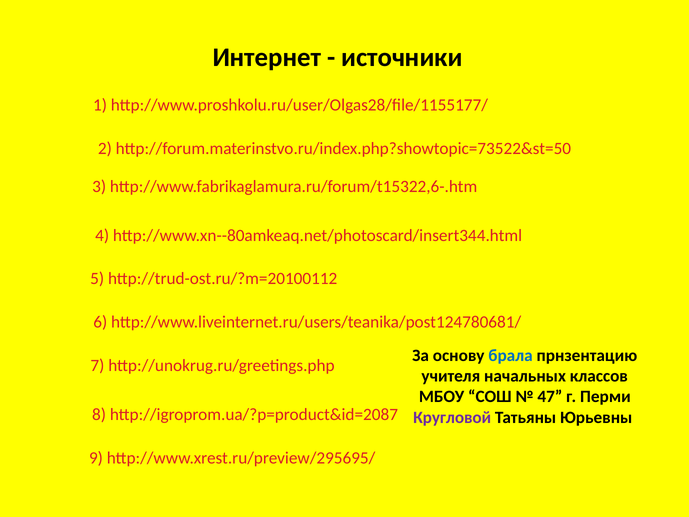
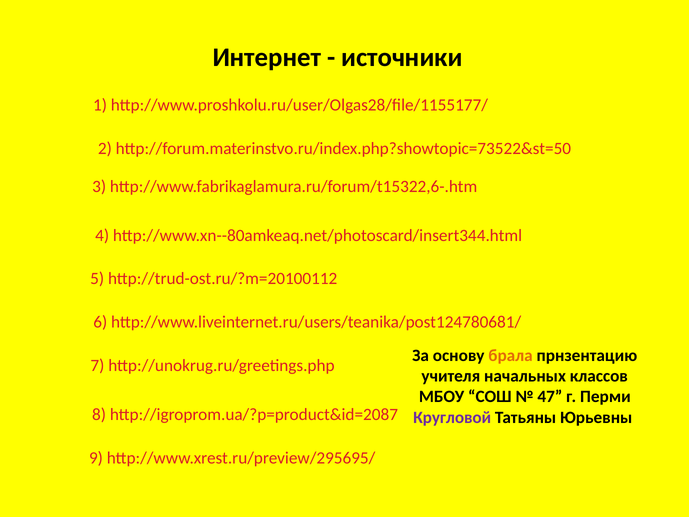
брала colour: blue -> orange (511, 355)
